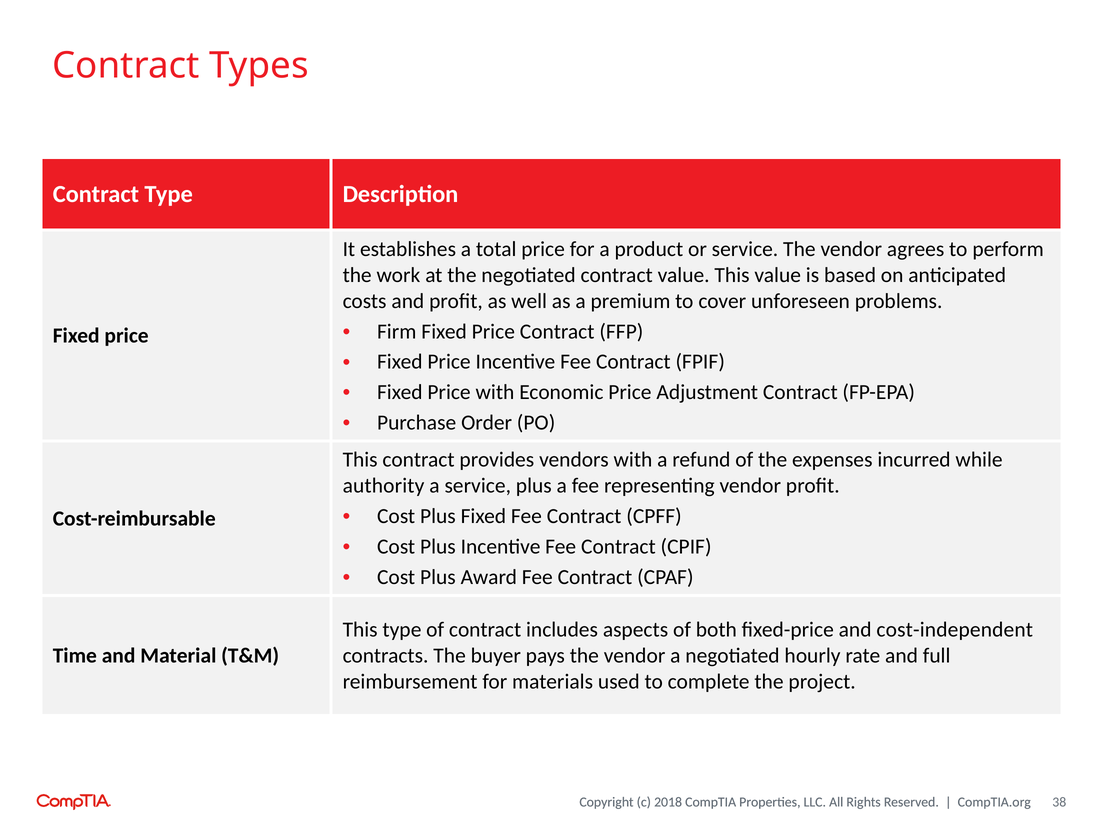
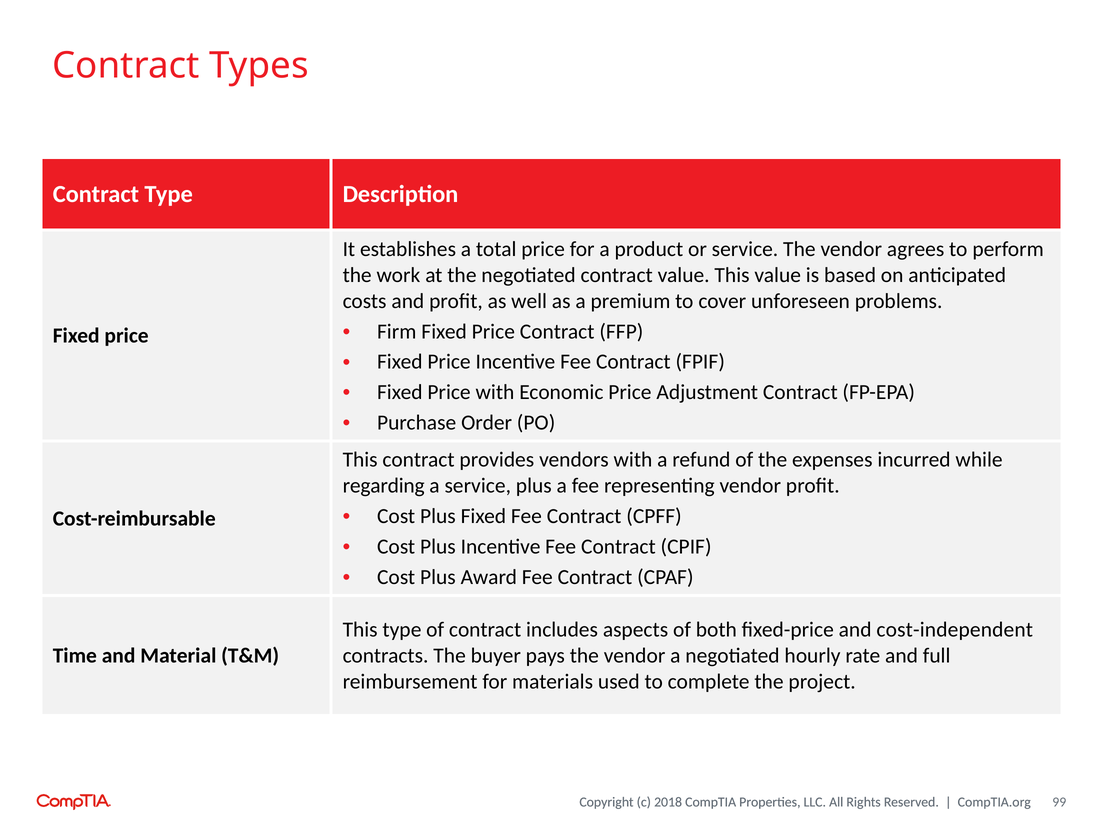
authority: authority -> regarding (384, 486)
38: 38 -> 99 (1059, 802)
